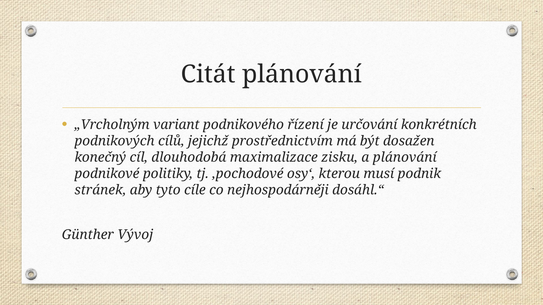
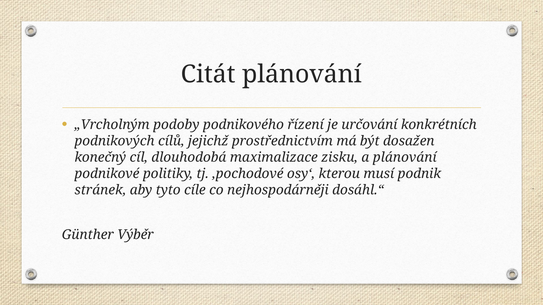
variant: variant -> podoby (176, 125)
Vývoj: Vývoj -> Výběr (135, 235)
